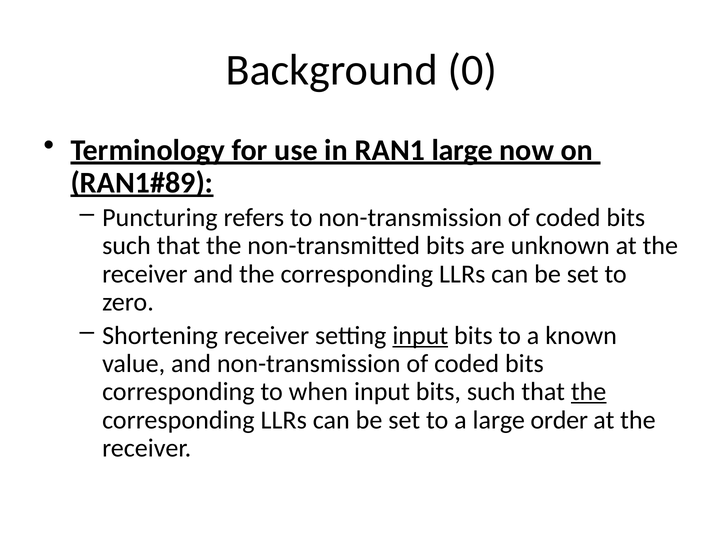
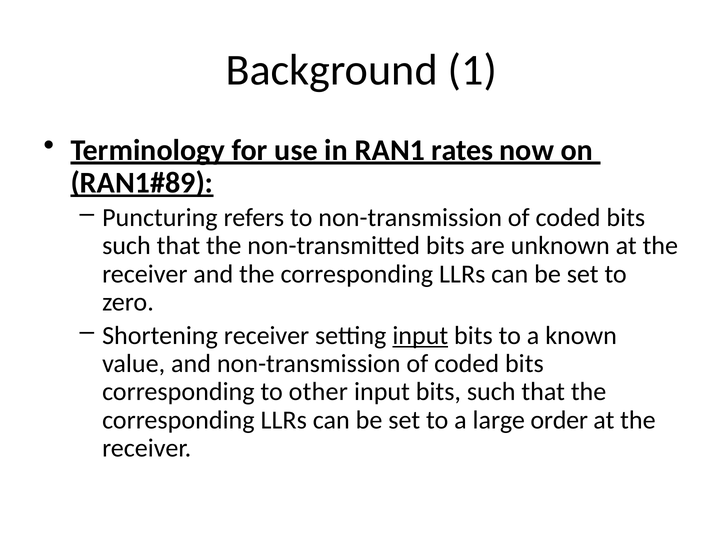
0: 0 -> 1 (472, 70)
RAN1 large: large -> rates (462, 150)
when: when -> other (318, 392)
the underline: present -> none (589, 392)
